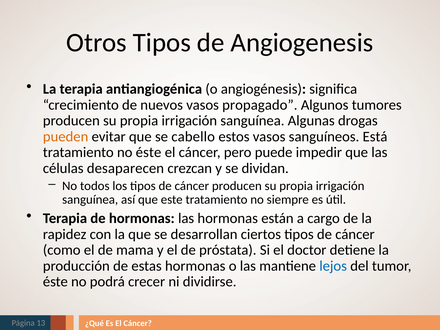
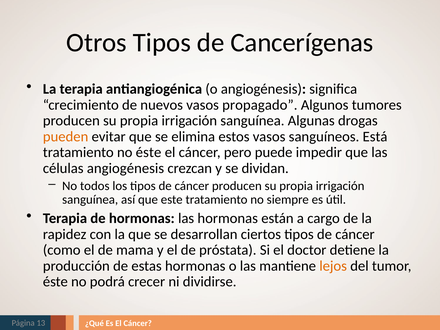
Angiogenesis: Angiogenesis -> Cancerígenas (302, 43)
cabello: cabello -> elimina (193, 137)
células desaparecen: desaparecen -> angiogénesis (125, 168)
lejos colour: blue -> orange (333, 266)
